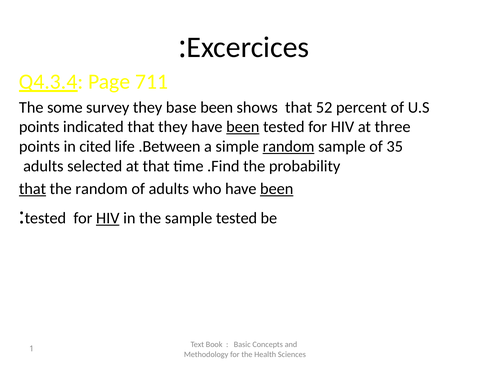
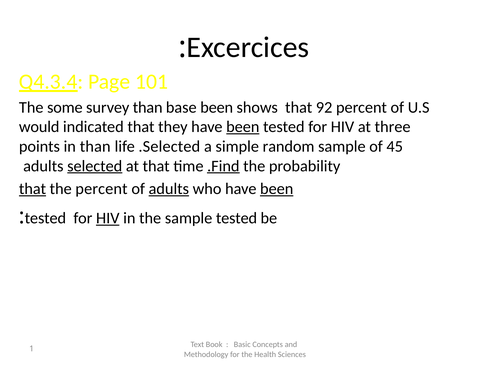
711: 711 -> 101 (152, 82)
survey they: they -> than (148, 107)
52: 52 -> 92 (324, 107)
points: points -> would (39, 127)
in cited: cited -> than (95, 146)
.Between: .Between -> .Selected (169, 146)
random underline: present -> none (289, 146)
35: 35 -> 45 (395, 146)
selected underline: none -> present (95, 166)
.Find underline: none -> present (223, 166)
the random: random -> percent (101, 189)
adults underline: none -> present (169, 189)
